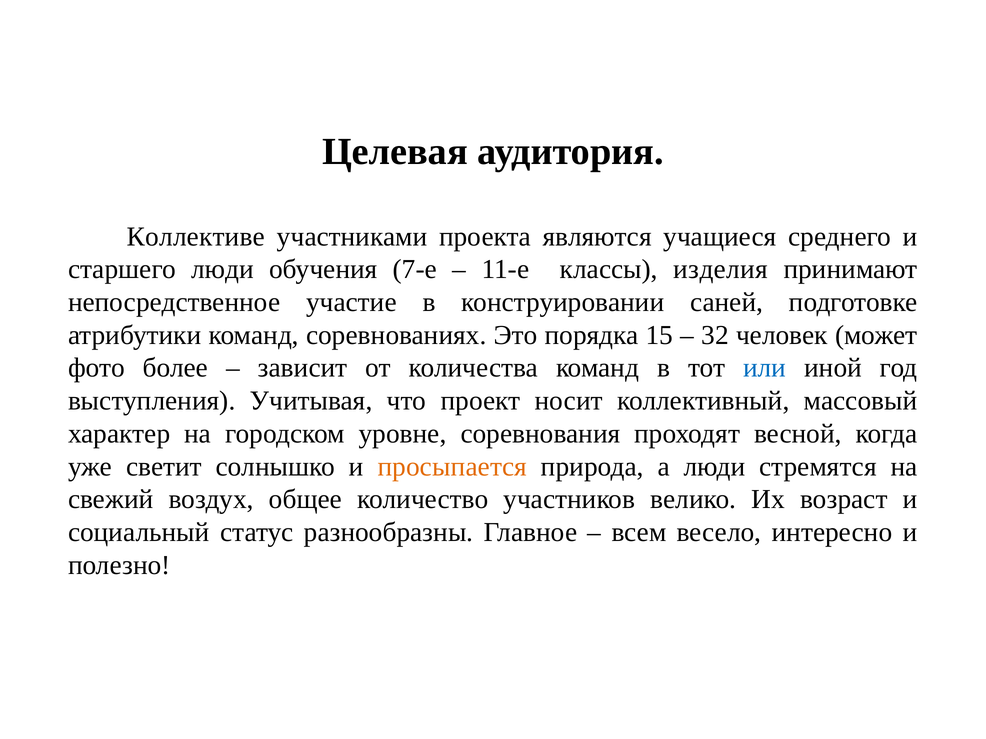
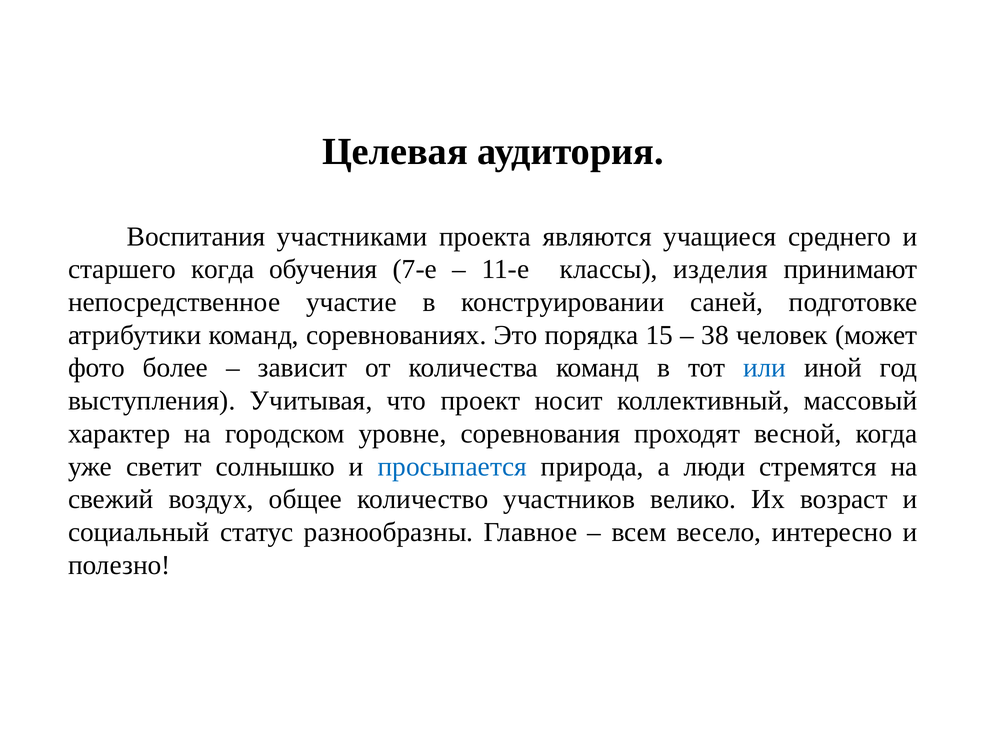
Коллективе: Коллективе -> Воспитания (196, 237)
старшего люди: люди -> когда (223, 270)
32: 32 -> 38 (715, 335)
просыпается colour: orange -> blue (452, 467)
